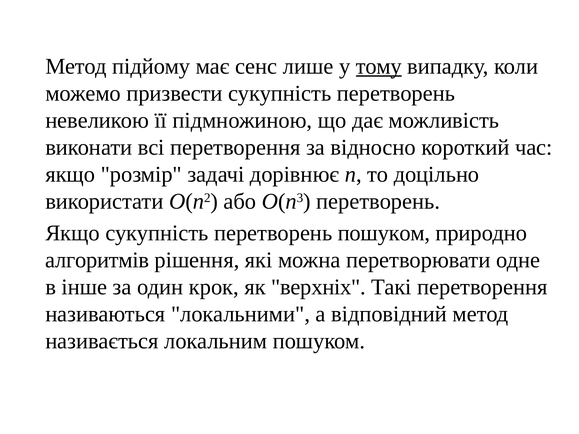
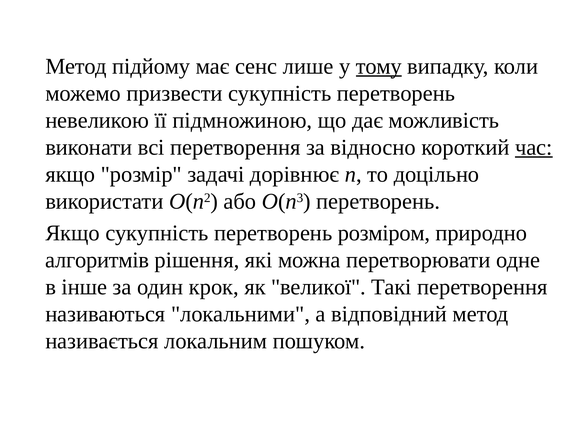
час underline: none -> present (534, 148)
перетворень пошуком: пошуком -> розміром (384, 233)
верхніх: верхніх -> великої (319, 287)
